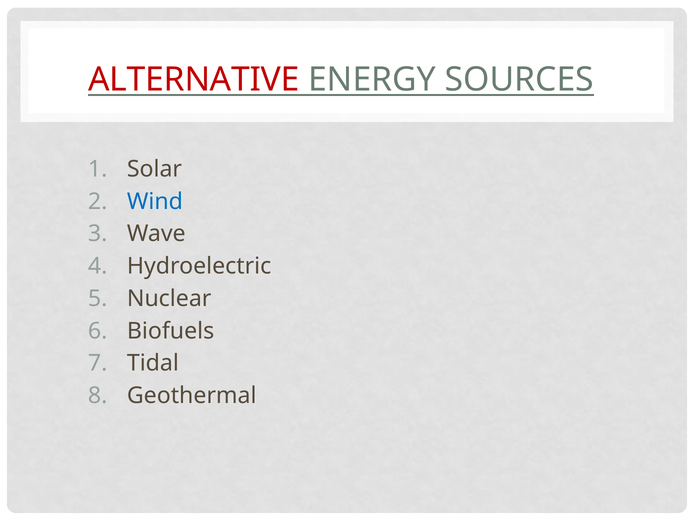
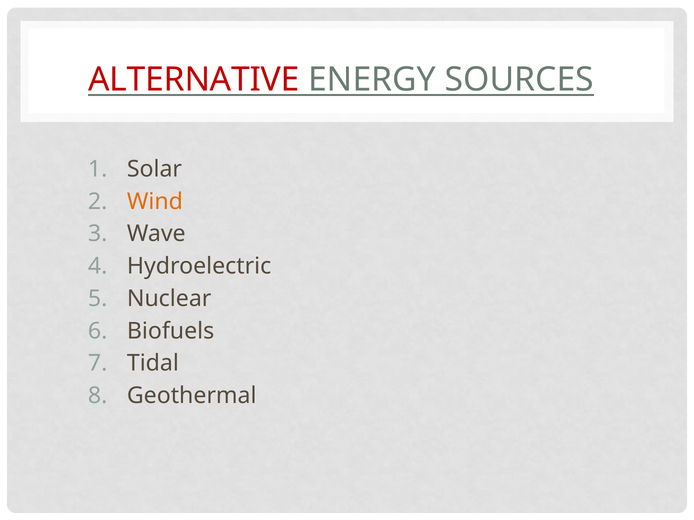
Wind colour: blue -> orange (155, 202)
